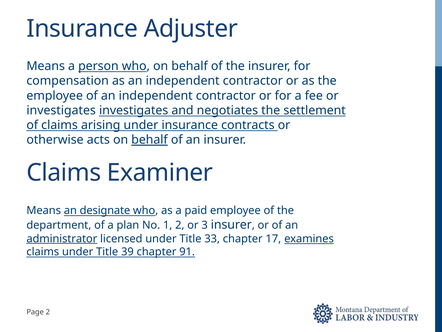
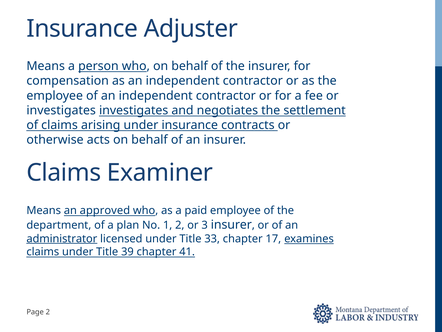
behalf underline: present -> none (150, 140)
designate: designate -> approved (105, 210)
91: 91 -> 41 (187, 252)
